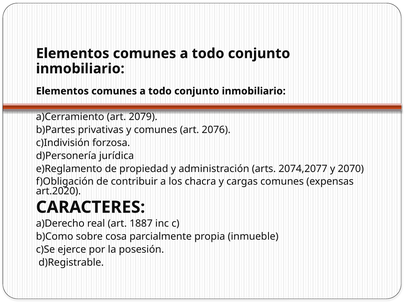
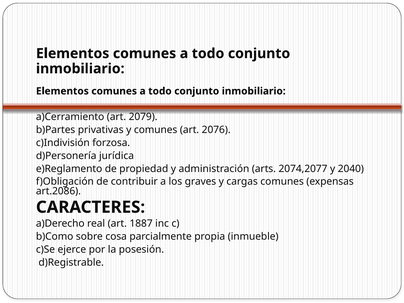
2070: 2070 -> 2040 (351, 169)
chacra: chacra -> graves (200, 182)
art.2020: art.2020 -> art.2086 (58, 191)
